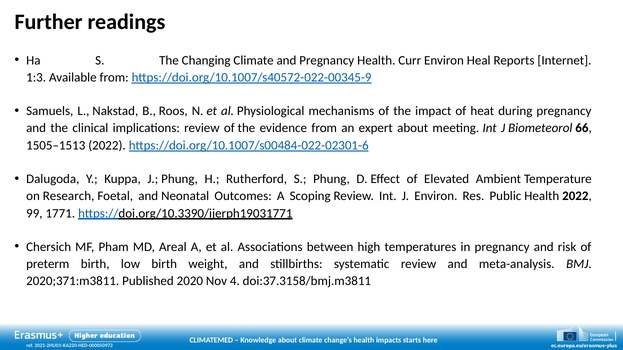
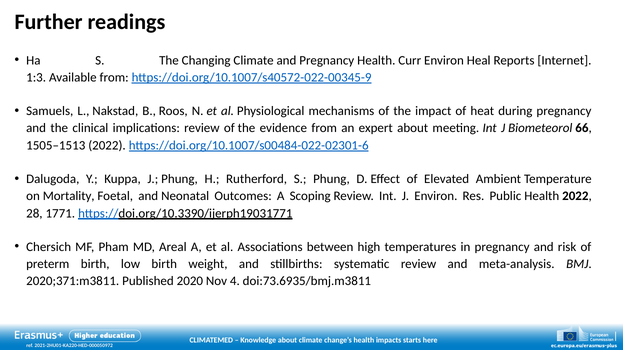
Research: Research -> Mortality (69, 196)
99: 99 -> 28 (34, 214)
doi:37.3158/bmj.m3811: doi:37.3158/bmj.m3811 -> doi:73.6935/bmj.m3811 (307, 281)
